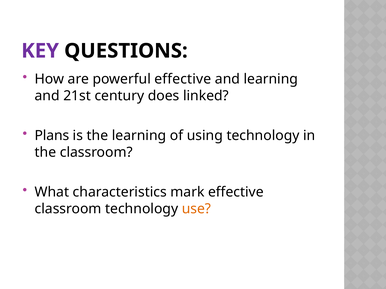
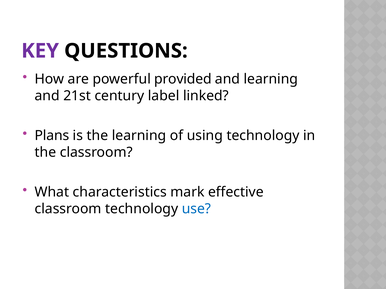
powerful effective: effective -> provided (183, 79)
does: does -> label (164, 96)
use colour: orange -> blue (196, 209)
